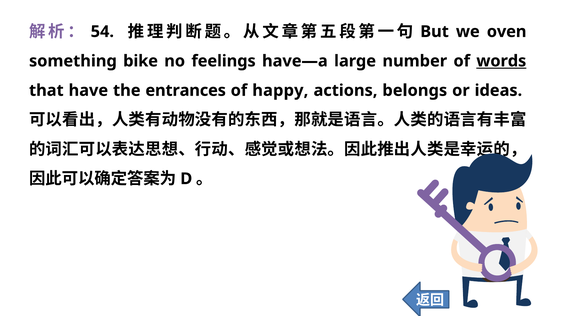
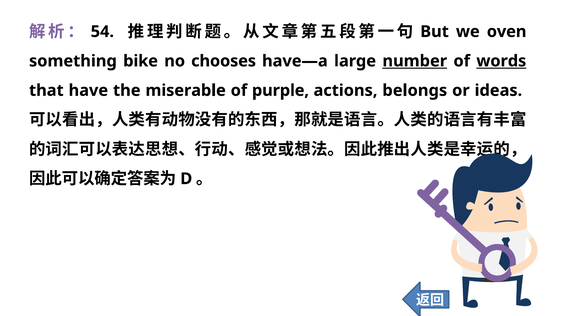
feelings: feelings -> chooses (224, 61)
number underline: none -> present (415, 61)
entrances: entrances -> miserable (186, 90)
happy: happy -> purple (280, 90)
